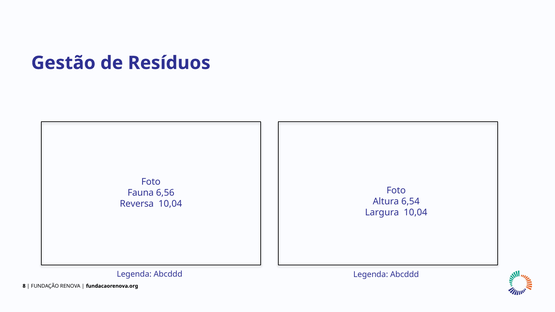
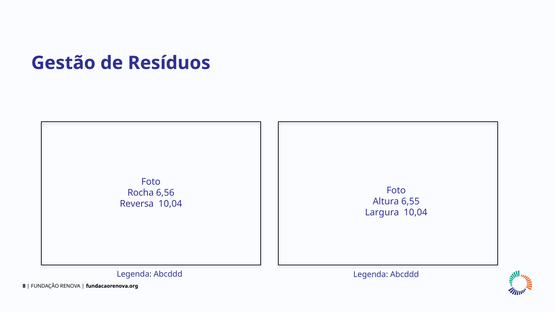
Fauna: Fauna -> Rocha (141, 193)
6,54: 6,54 -> 6,55 (410, 202)
